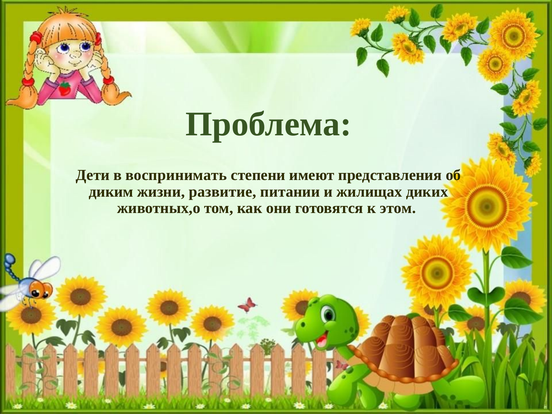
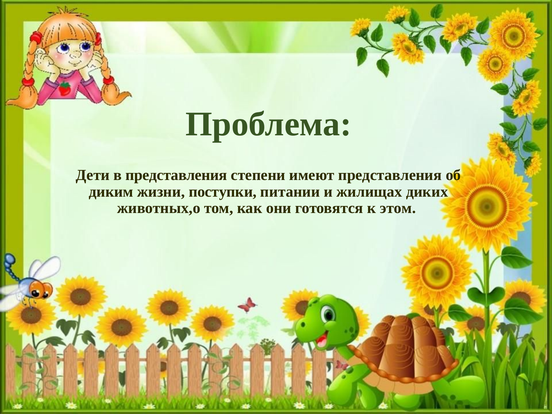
в воспринимать: воспринимать -> представления (176, 175)
развитие: развитие -> поступки (223, 192)
